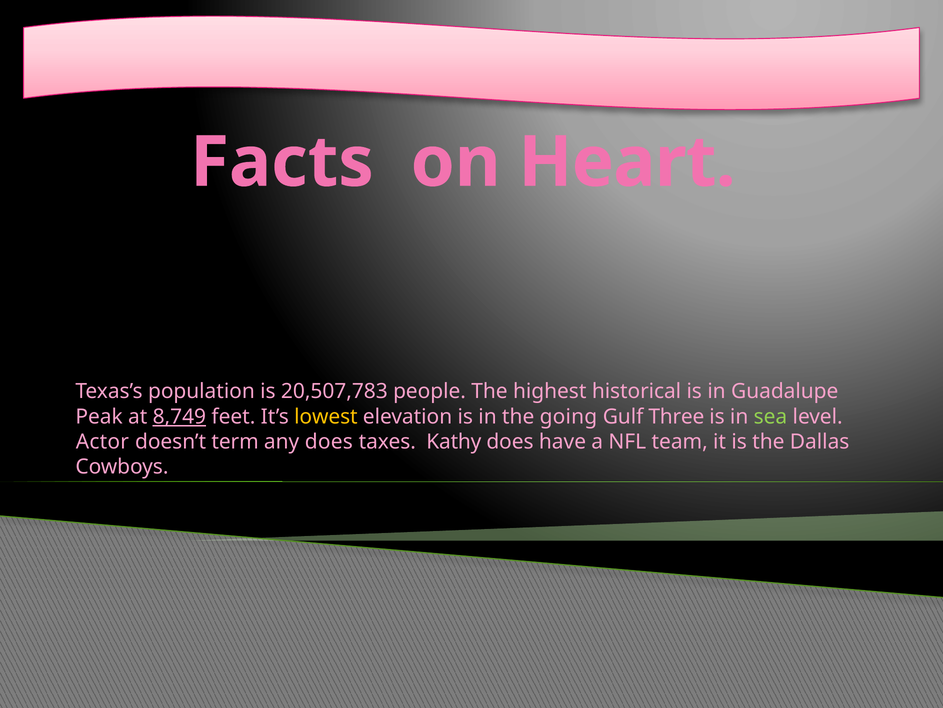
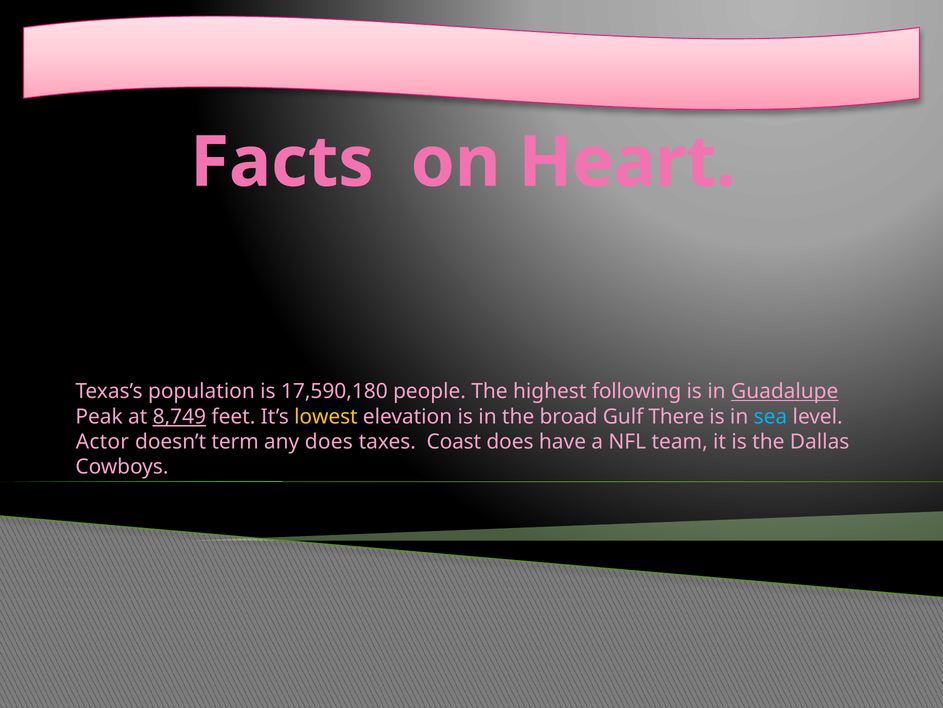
20,507,783: 20,507,783 -> 17,590,180 (334, 391)
historical: historical -> following (637, 391)
Guadalupe underline: none -> present (785, 391)
going: going -> broad (569, 416)
Three: Three -> There (676, 416)
sea colour: light green -> light blue (770, 416)
Kathy: Kathy -> Coast (454, 441)
